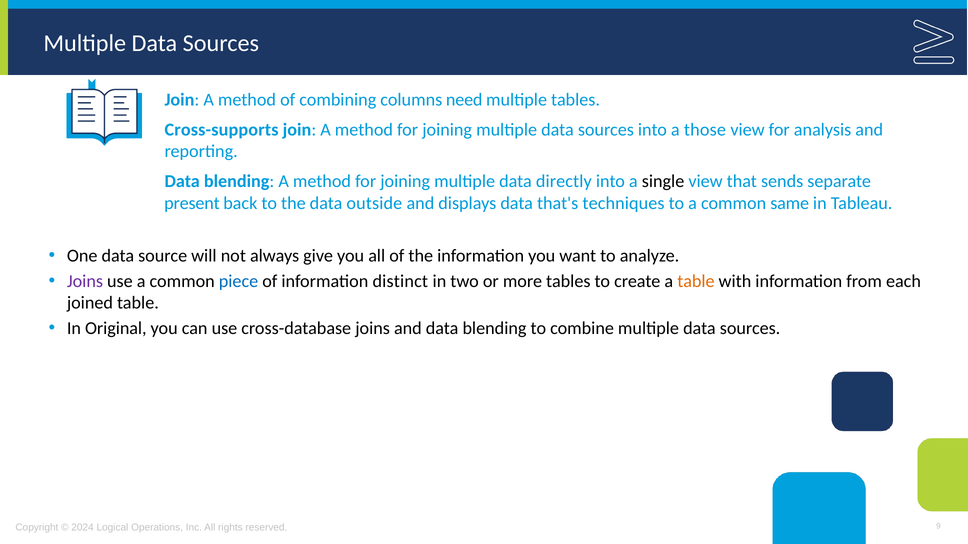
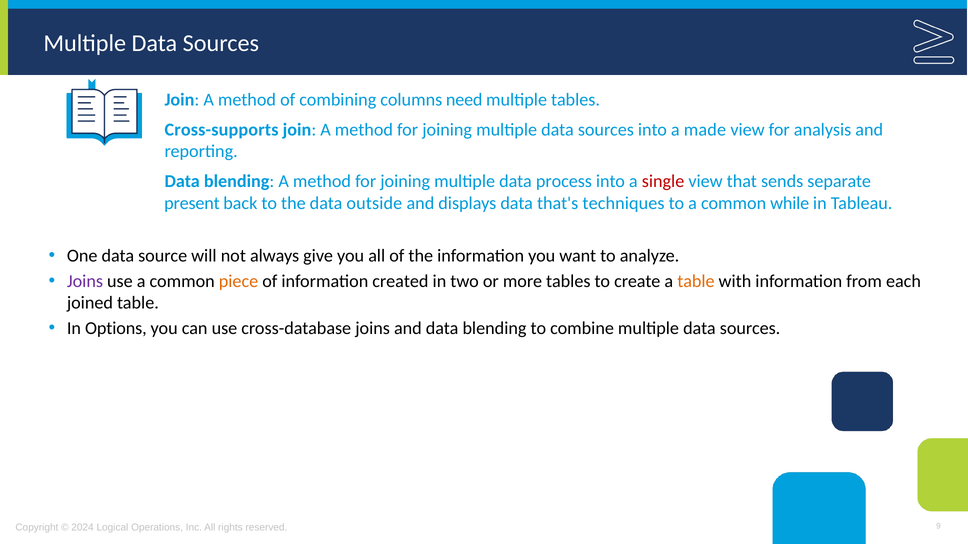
those: those -> made (705, 130)
directly: directly -> process (564, 181)
single colour: black -> red (663, 181)
same: same -> while (790, 203)
piece colour: blue -> orange (238, 281)
distinct: distinct -> created (400, 281)
Original: Original -> Options (116, 329)
